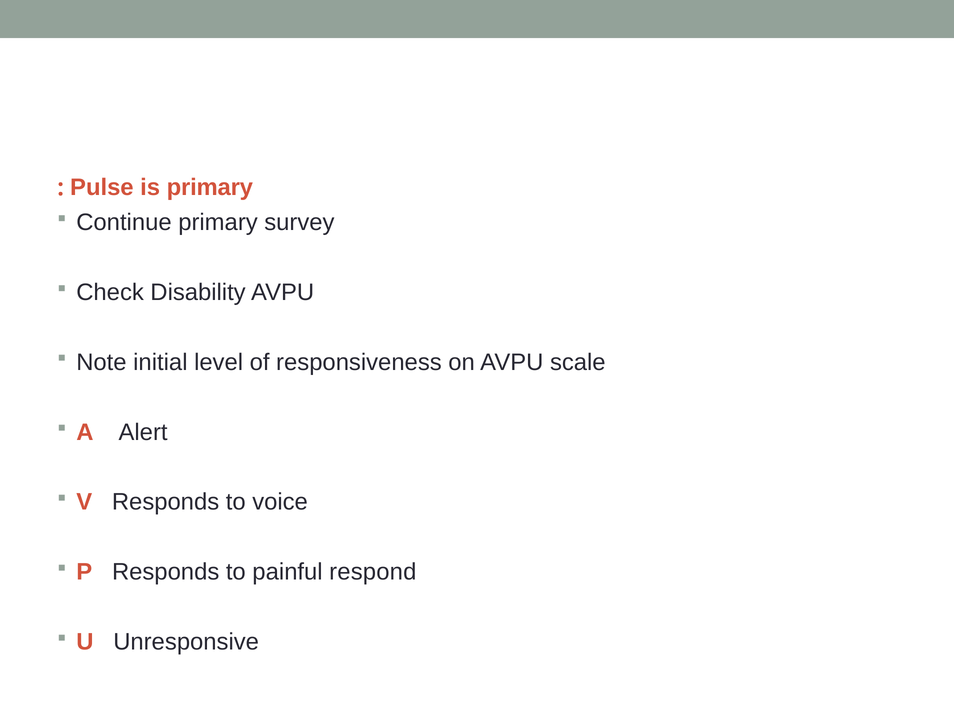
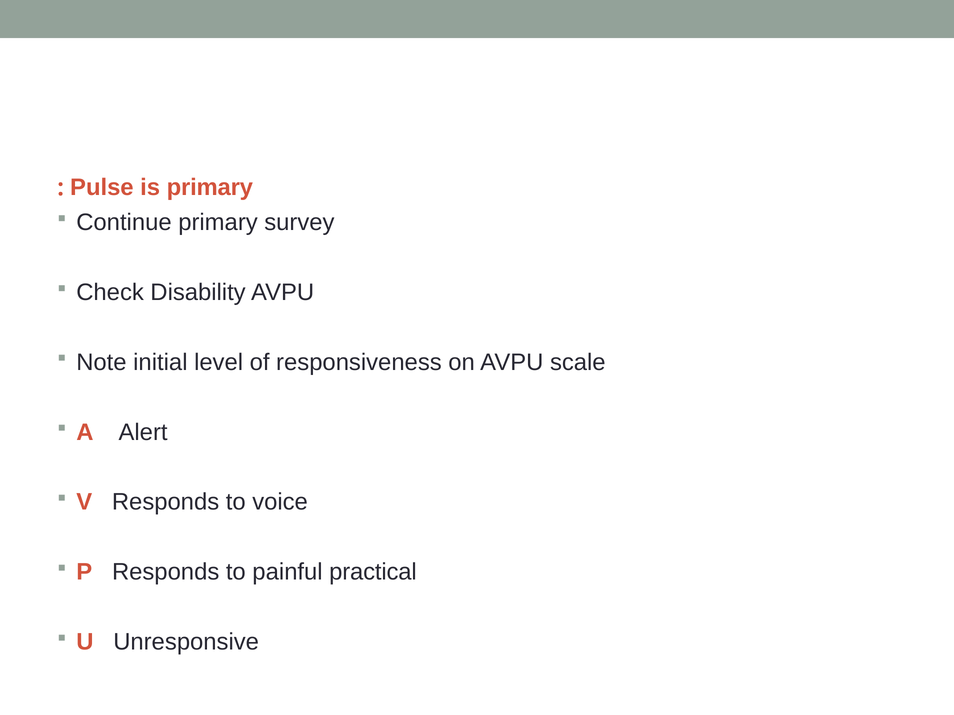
respond: respond -> practical (373, 572)
